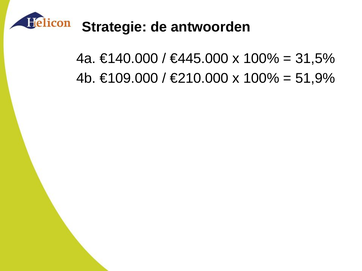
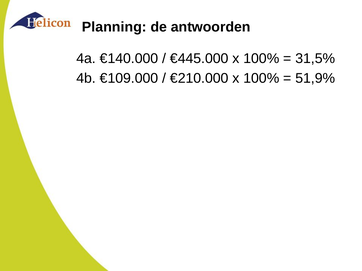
Strategie: Strategie -> Planning (114, 27)
